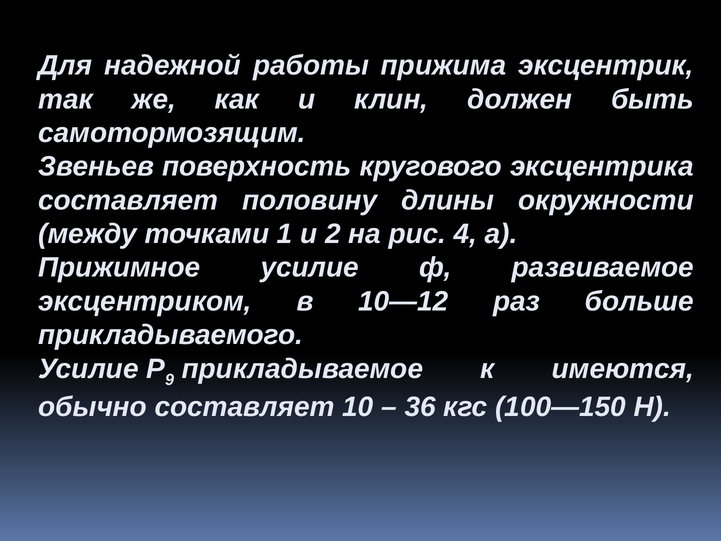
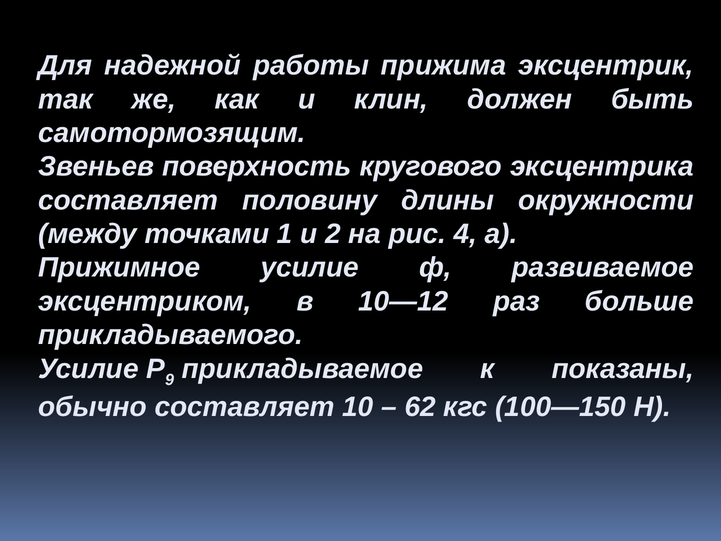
имеются: имеются -> показаны (623, 369)
36: 36 -> 62 (420, 407)
